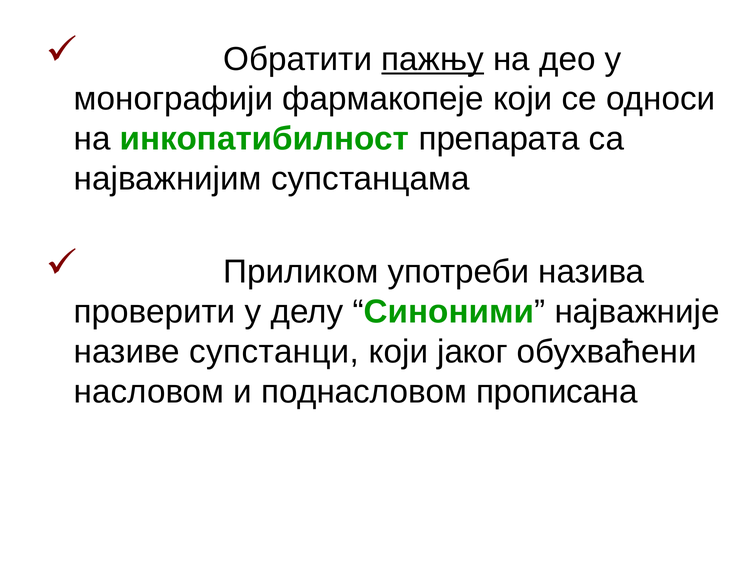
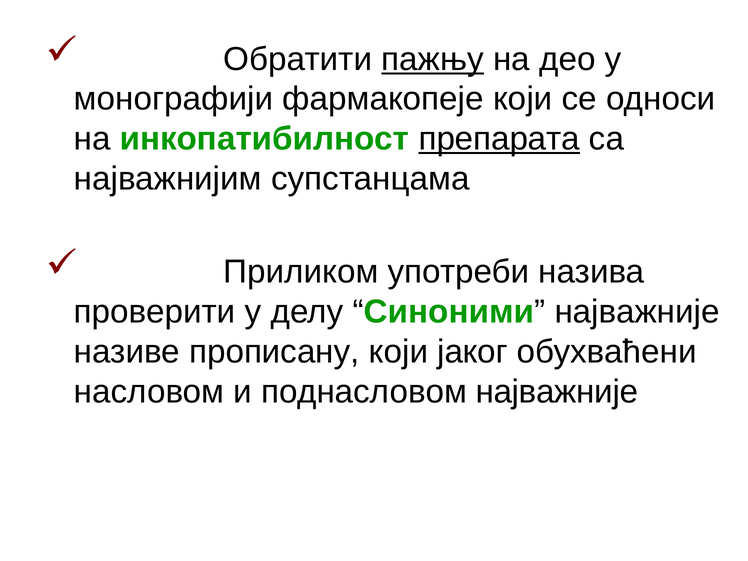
препарата underline: none -> present (499, 139)
супстанци: супстанци -> прописану (274, 352)
поднасловом прописана: прописана -> најважније (557, 392)
